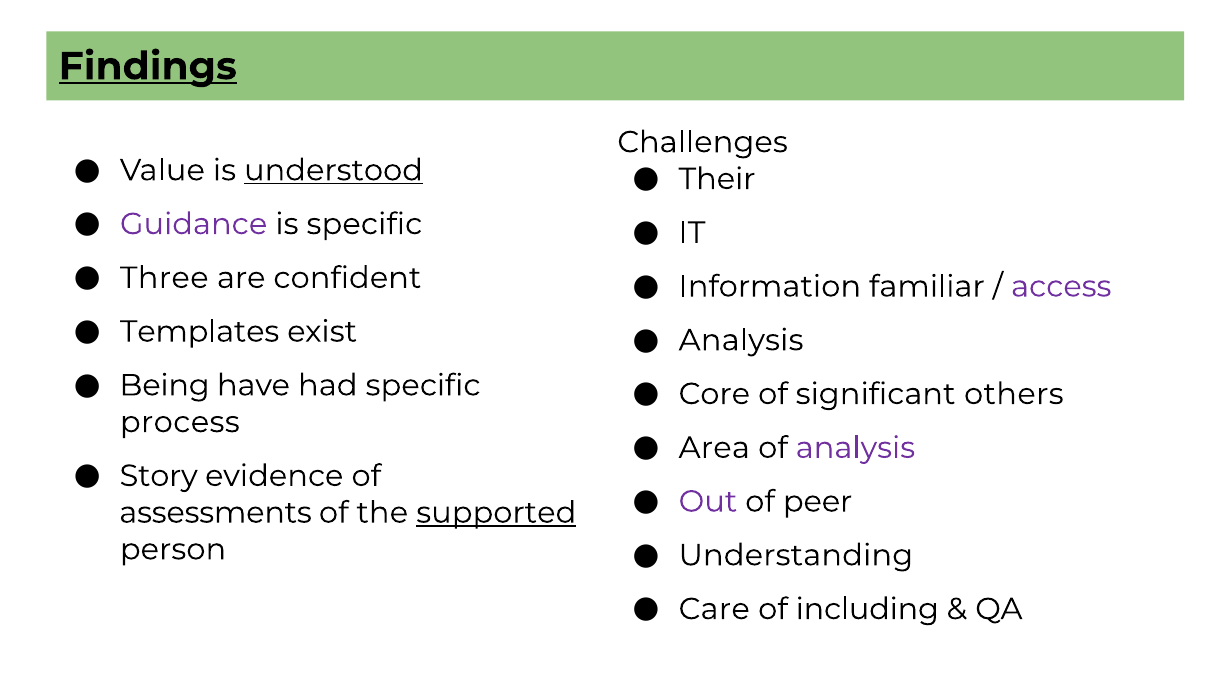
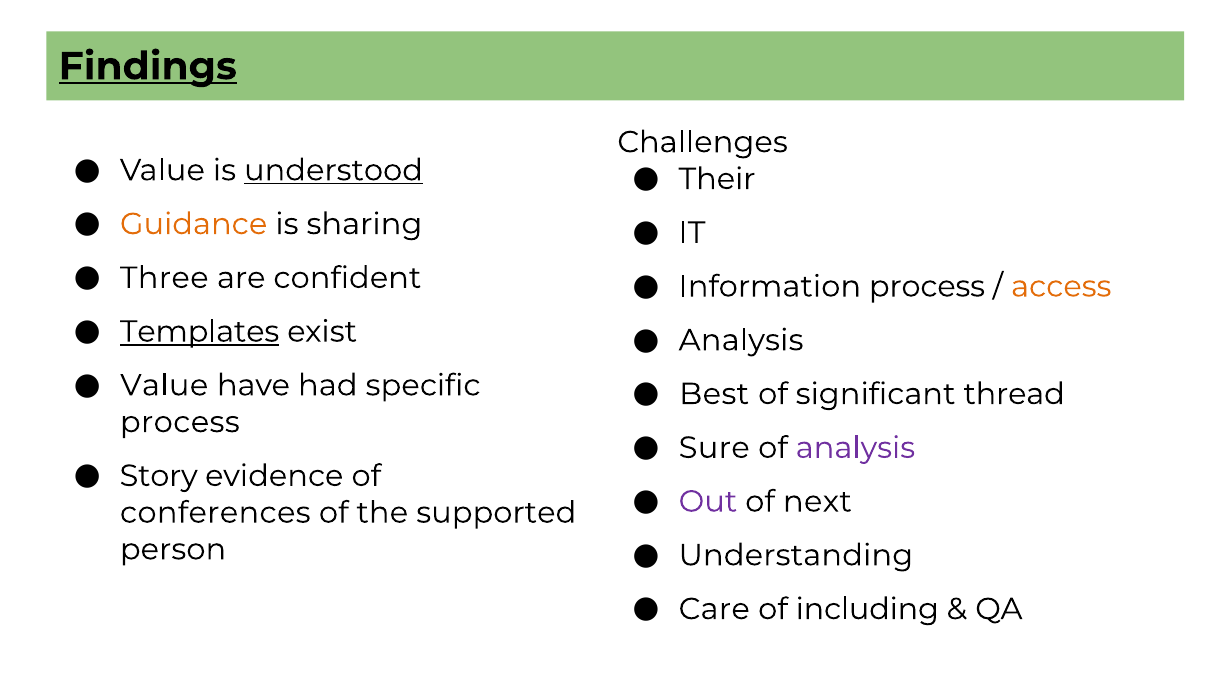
Guidance colour: purple -> orange (194, 224)
is specific: specific -> sharing (364, 224)
Information familiar: familiar -> process (927, 287)
access colour: purple -> orange (1061, 287)
Templates underline: none -> present (200, 332)
Being: Being -> Value (164, 386)
Core: Core -> Best (714, 394)
others: others -> thread (1014, 394)
Area: Area -> Sure (714, 448)
peer: peer -> next (817, 502)
assessments: assessments -> conferences (215, 513)
supported underline: present -> none (496, 513)
